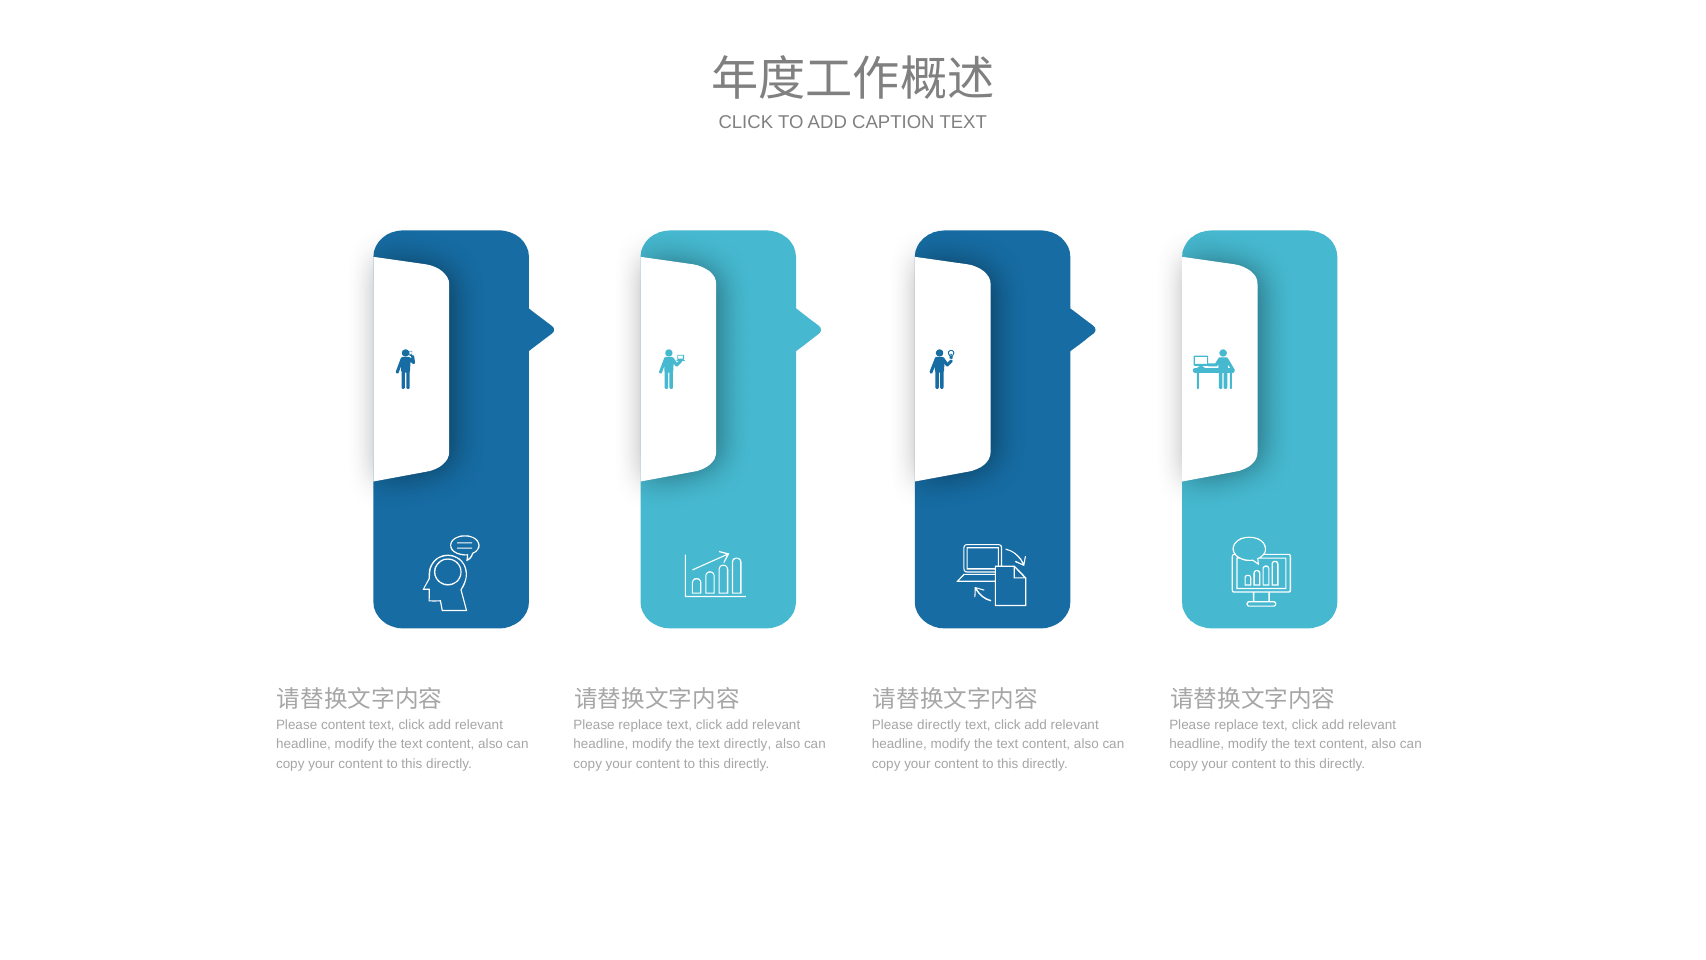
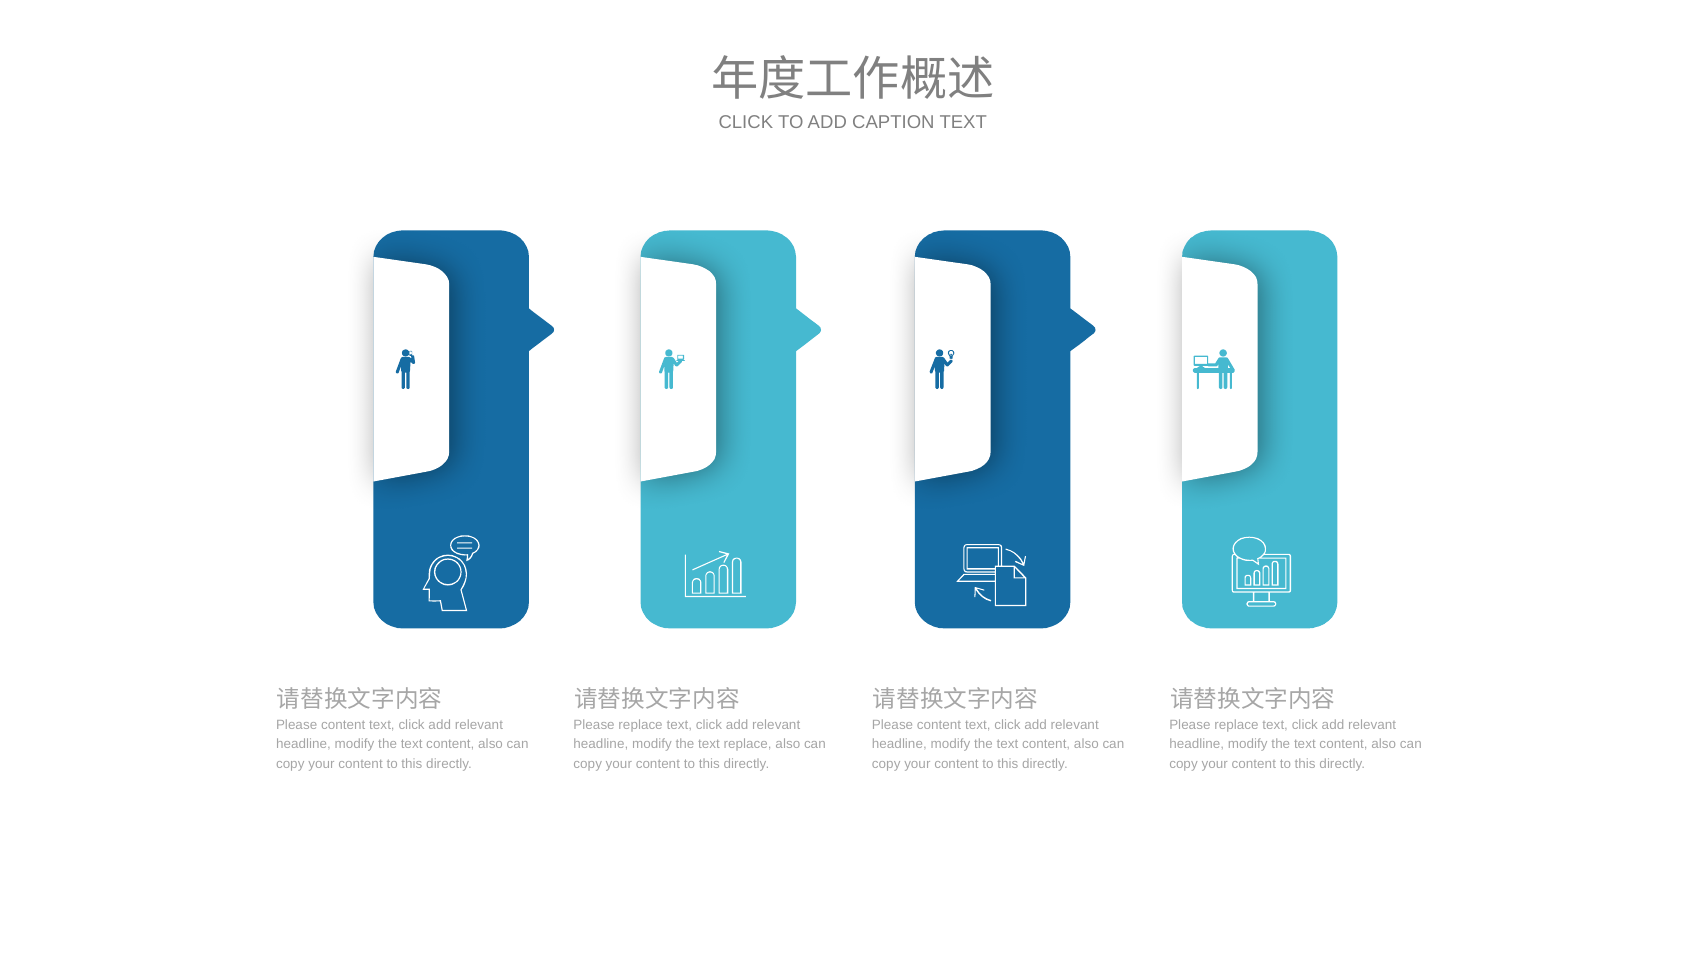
directly: directly -> content (939, 725)
text directly: directly -> replace (748, 744)
